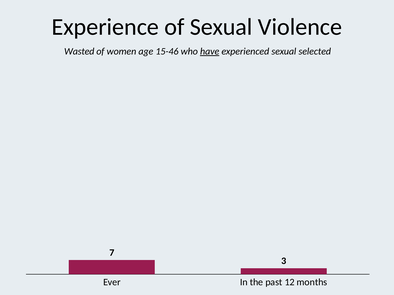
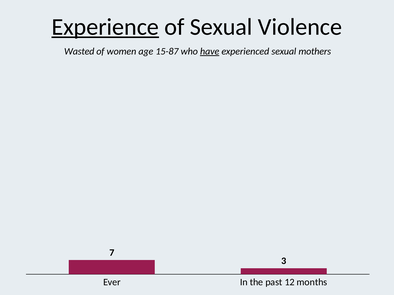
Experience underline: none -> present (105, 27)
15-46: 15-46 -> 15-87 (167, 51)
selected: selected -> mothers (315, 51)
